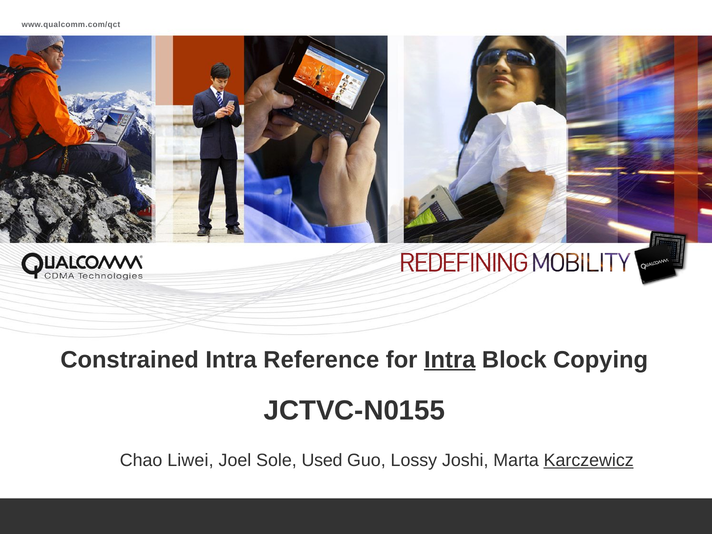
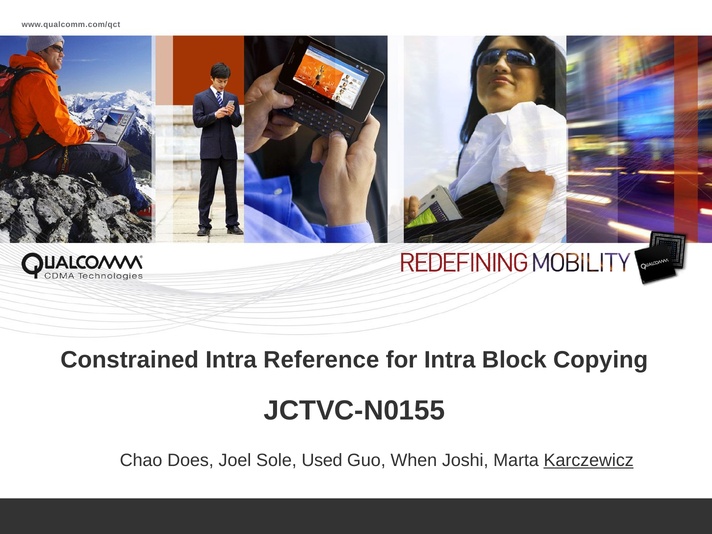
Intra underline: present -> none (450, 360)
Liwei: Liwei -> Does (191, 460)
Lossy: Lossy -> When (414, 460)
